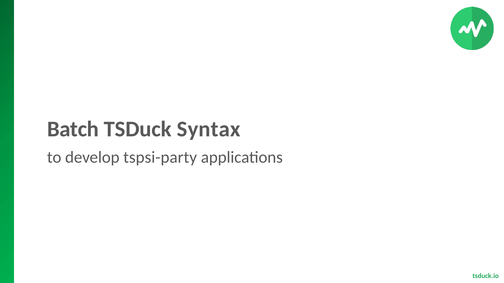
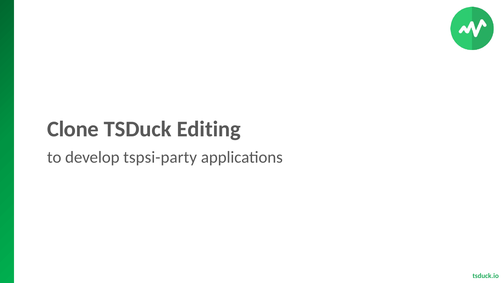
Batch: Batch -> Clone (73, 130)
Syntax: Syntax -> Editing (209, 130)
